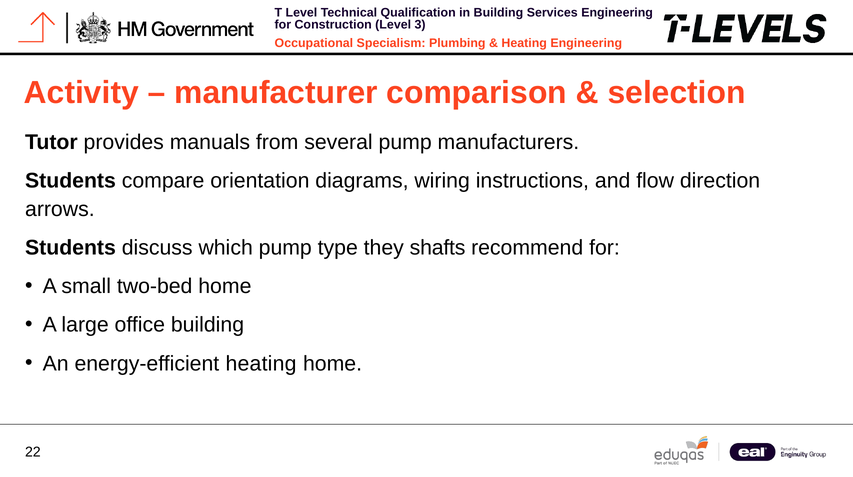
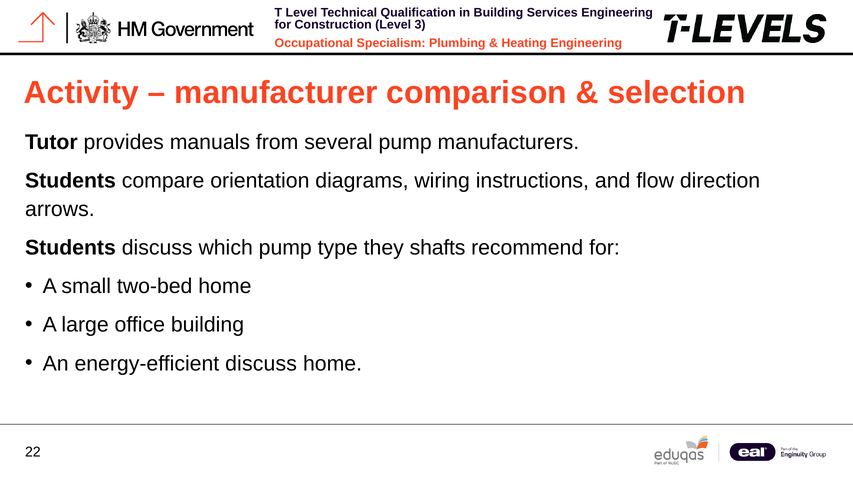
energy-efficient heating: heating -> discuss (261, 363)
